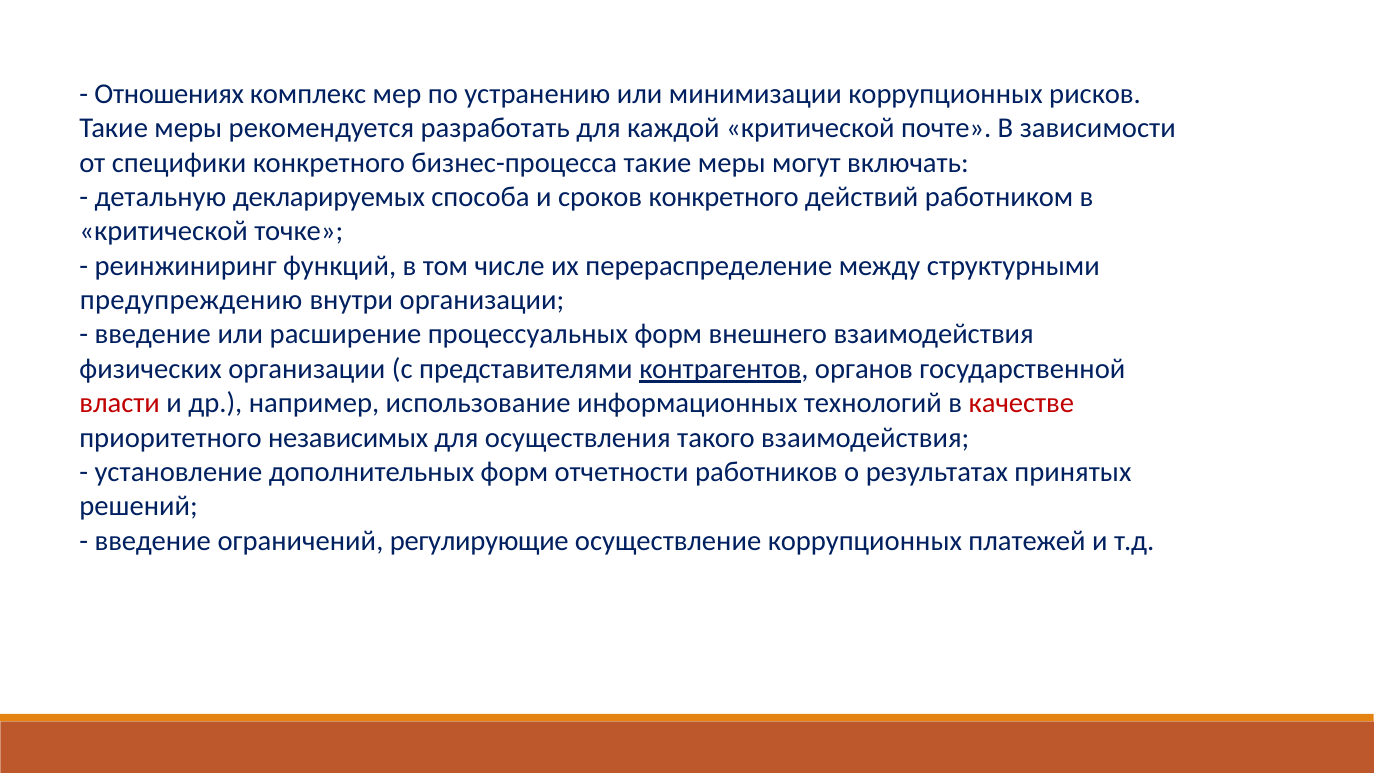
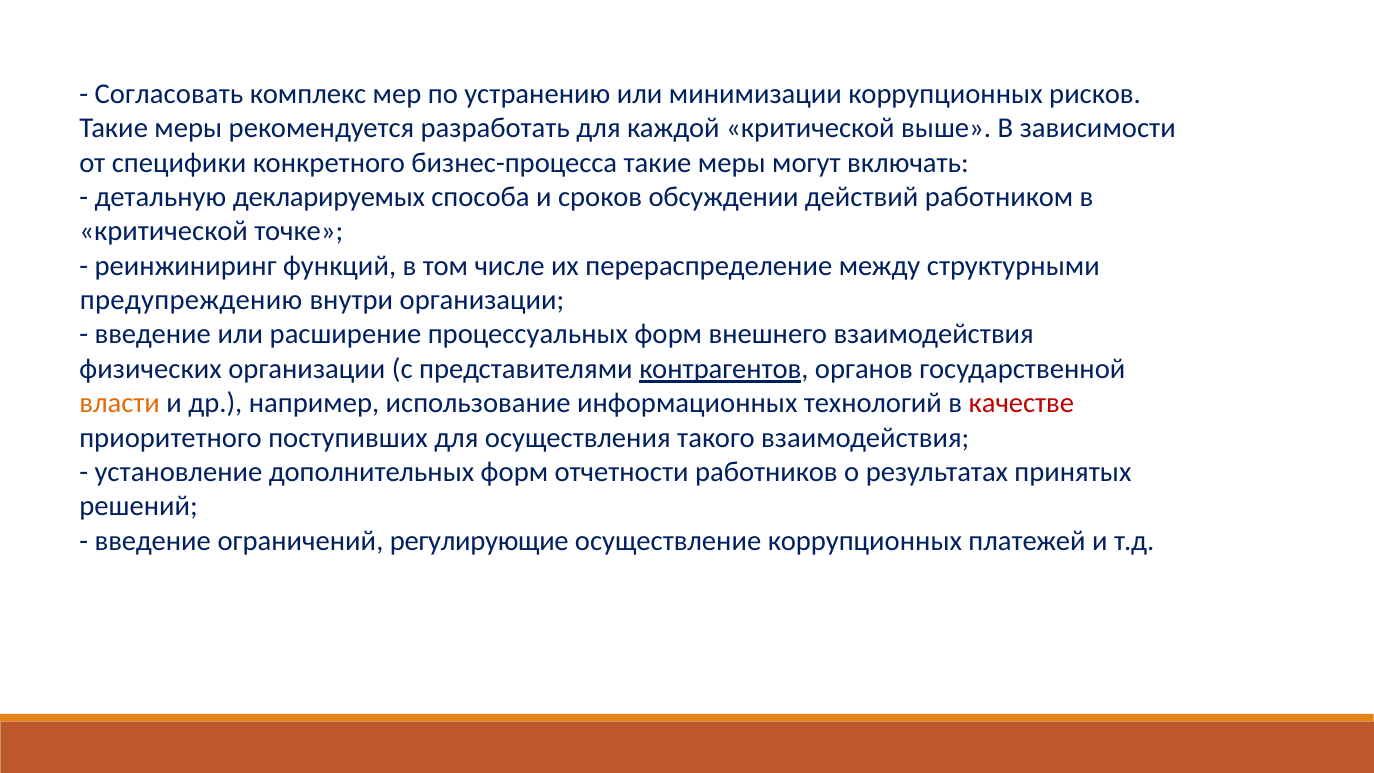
Отношениях: Отношениях -> Согласовать (169, 94)
почте: почте -> выше (946, 128)
сроков конкретного: конкретного -> обсуждении (724, 197)
власти colour: red -> orange (120, 403)
независимых: независимых -> поступивших (348, 438)
